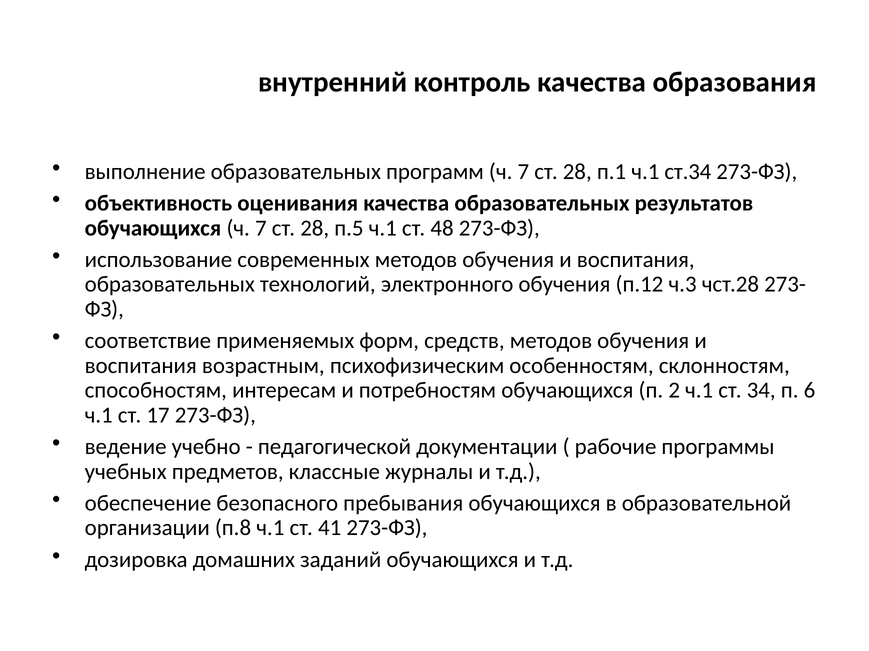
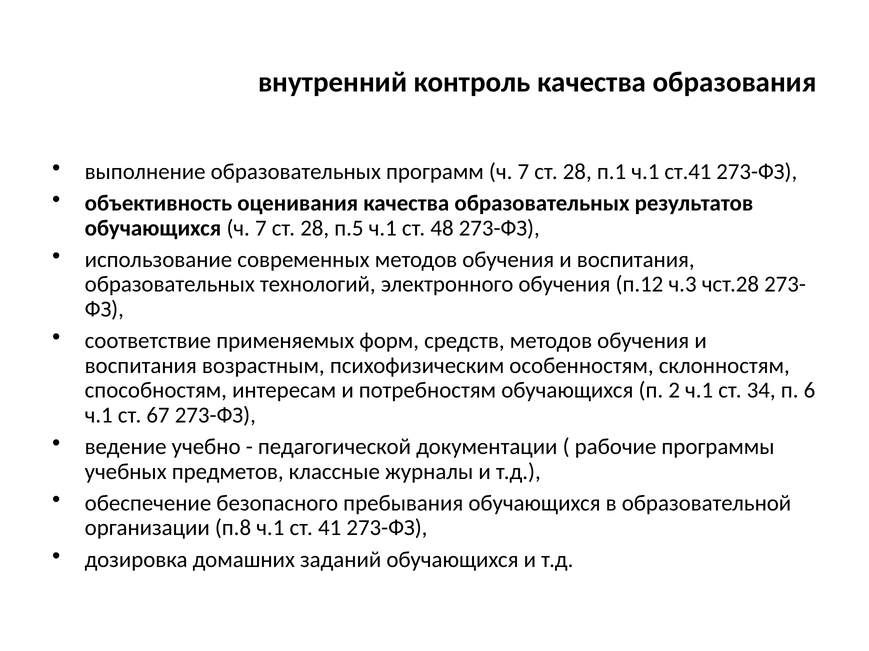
ст.34: ст.34 -> ст.41 (688, 172)
17: 17 -> 67 (158, 416)
